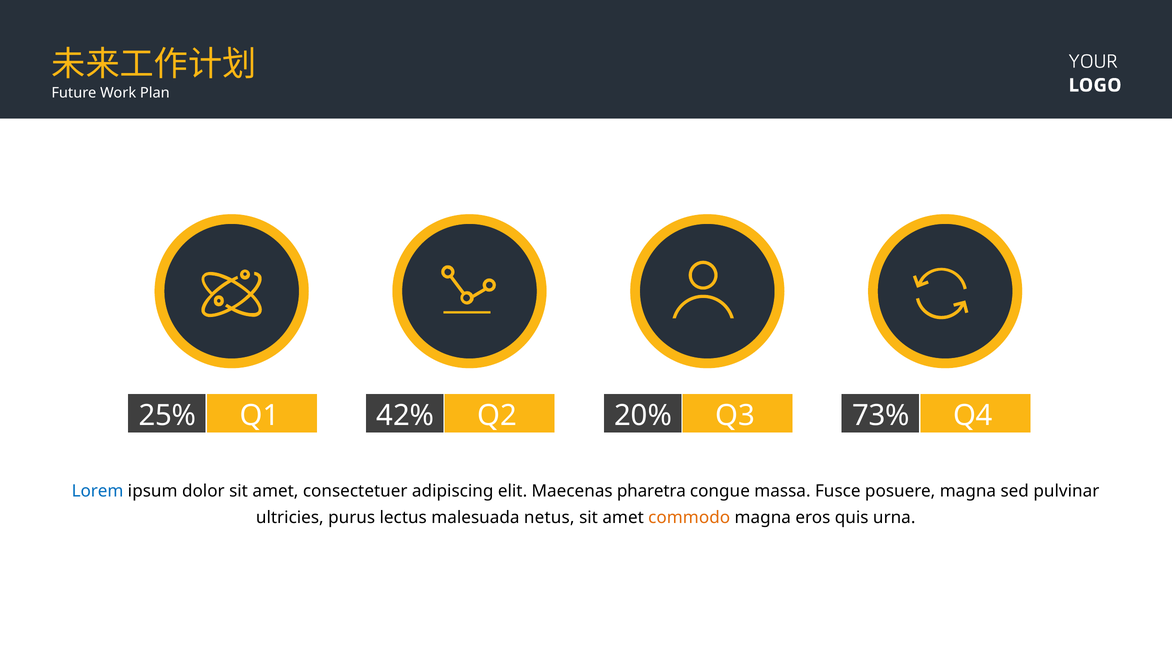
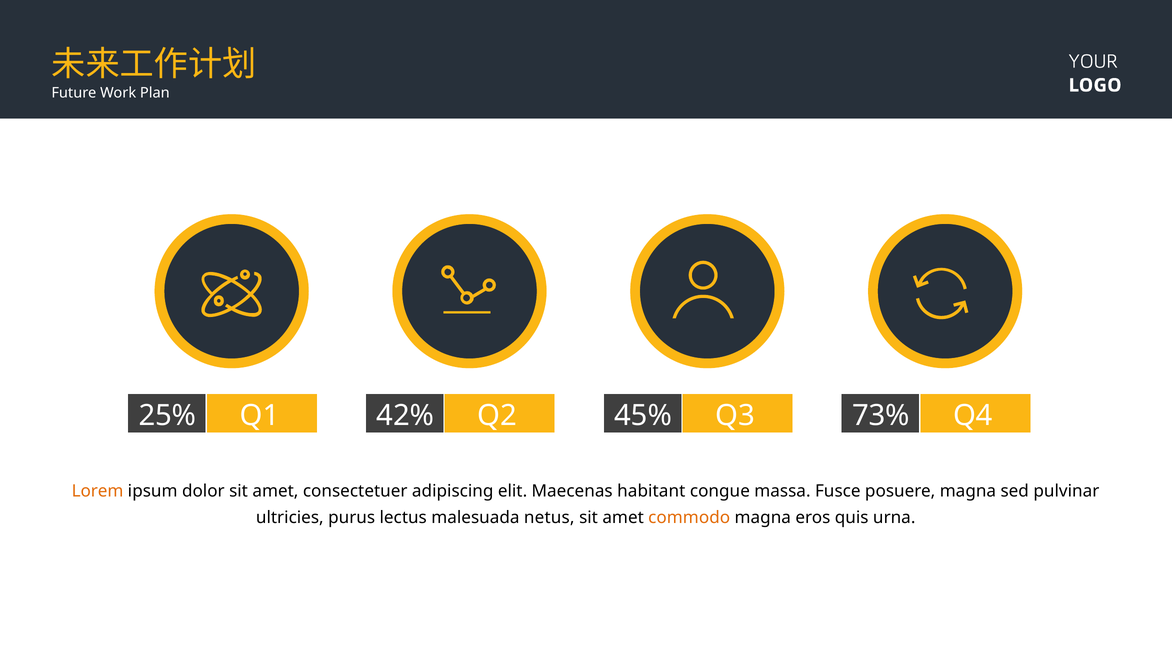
20%: 20% -> 45% (643, 416)
Lorem colour: blue -> orange (98, 491)
pharetra: pharetra -> habitant (651, 491)
